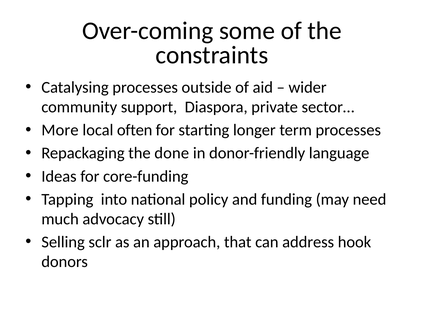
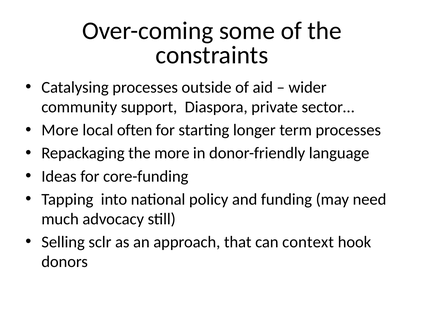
the done: done -> more (172, 153)
address: address -> context (308, 242)
